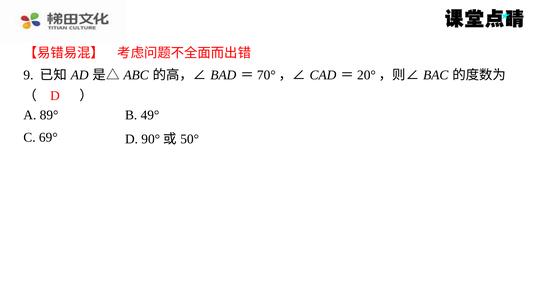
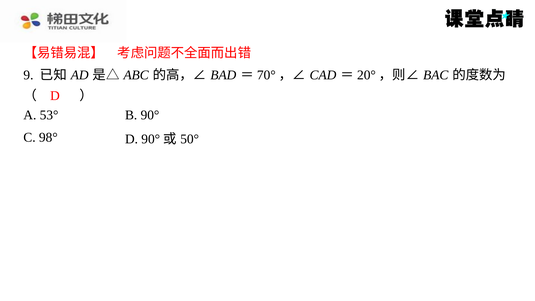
89°: 89° -> 53° (49, 115)
49°: 49° -> 90° (150, 115)
69°: 69° -> 98° (48, 137)
